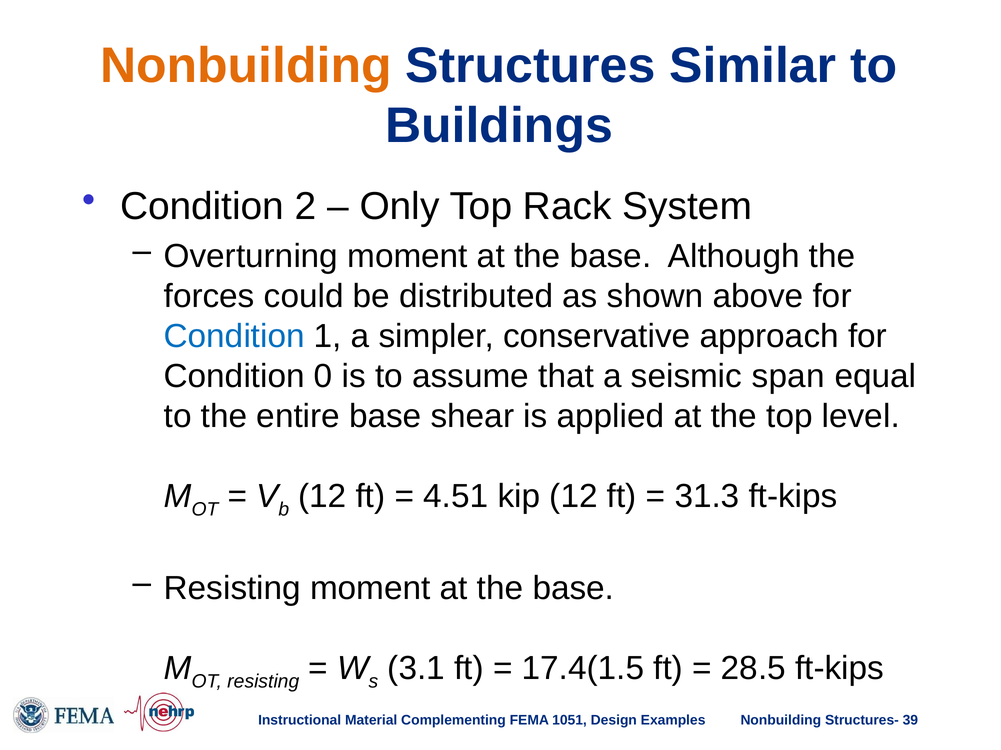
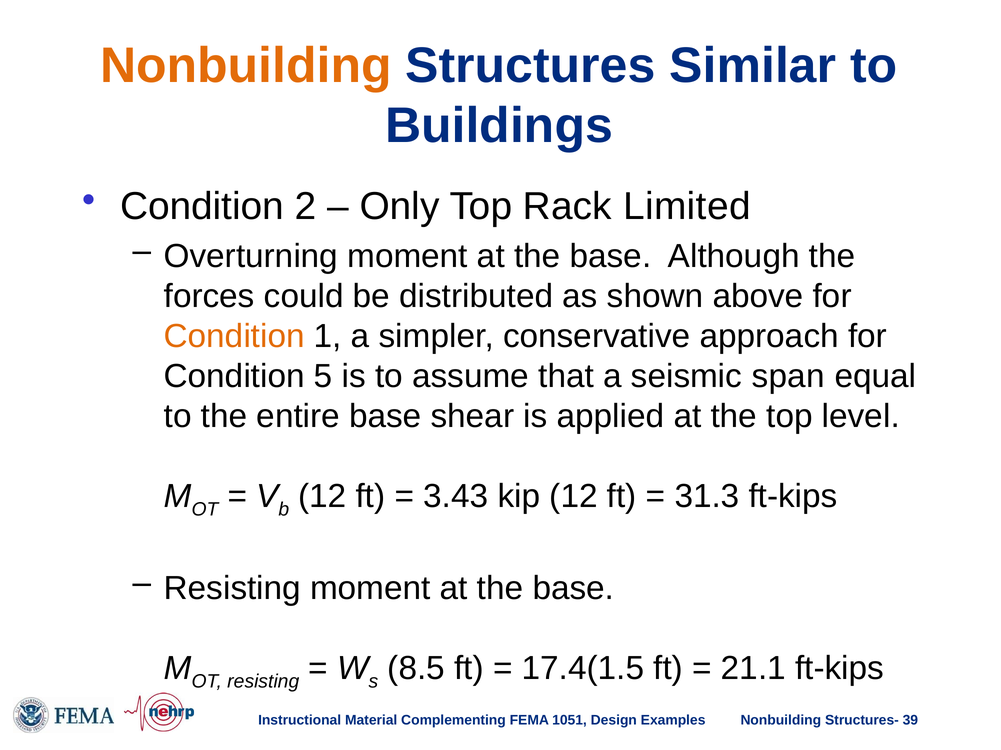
System: System -> Limited (687, 207)
Condition colour: blue -> orange (234, 337)
0: 0 -> 5 (323, 377)
4.51: 4.51 -> 3.43 (456, 497)
3.1: 3.1 -> 8.5 (416, 669)
28.5: 28.5 -> 21.1 (753, 669)
